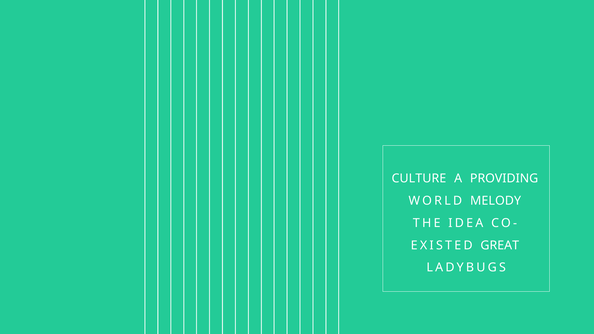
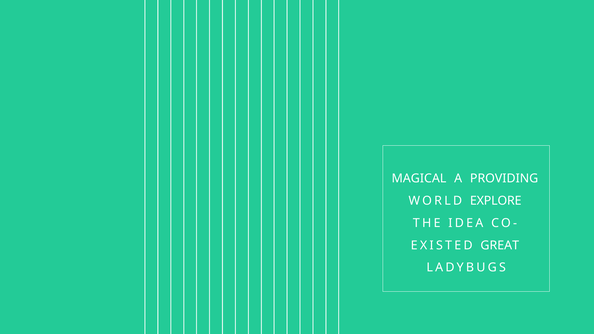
CULTURE: CULTURE -> MAGICAL (419, 179)
MELODY: MELODY -> EXPLORE (496, 201)
